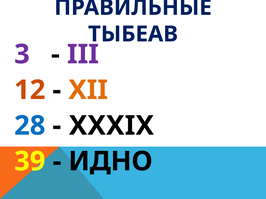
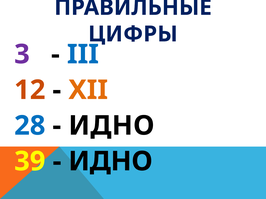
ТЫБЕАВ: ТЫБЕАВ -> ЦИФРЫ (133, 34)
III colour: purple -> blue (83, 54)
XXXIX: XXXIX -> ИДНО (111, 126)
